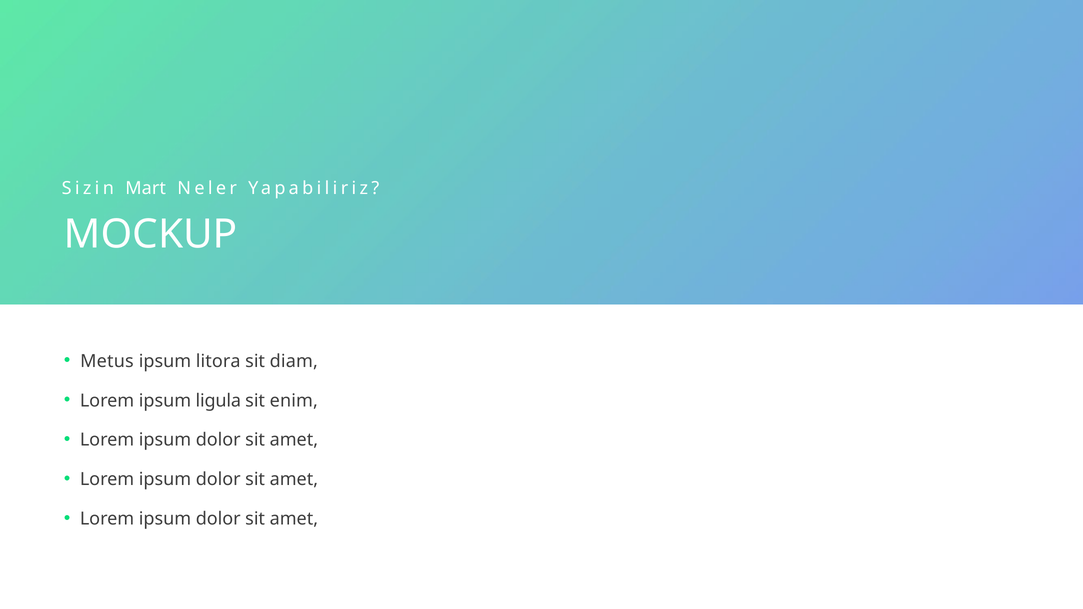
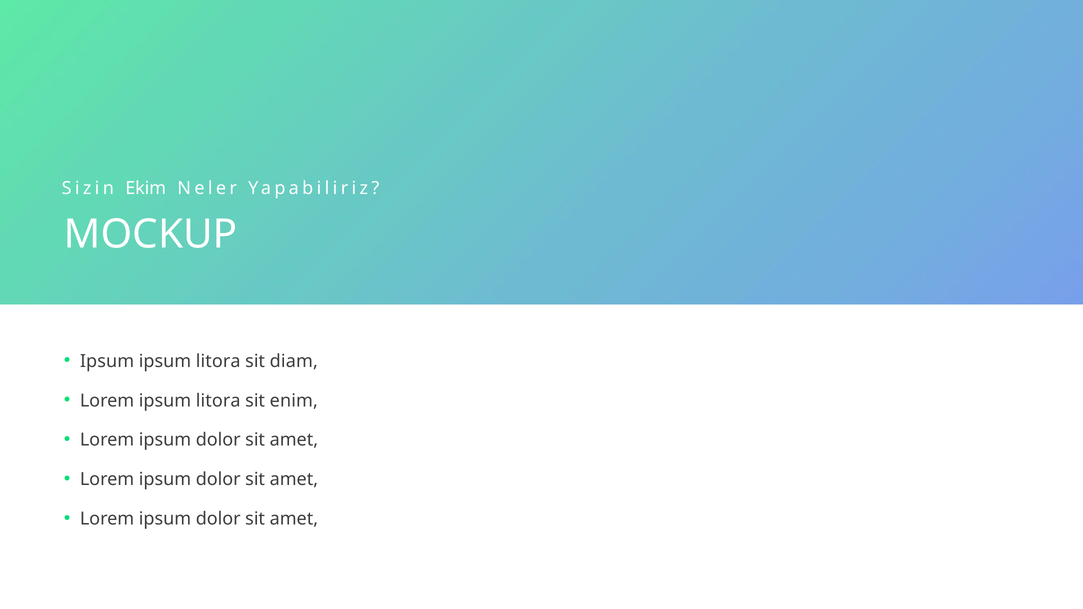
Mart: Mart -> Ekim (146, 188)
Metus: Metus -> Ipsum (107, 361)
Lorem ipsum ligula: ligula -> litora (218, 401)
